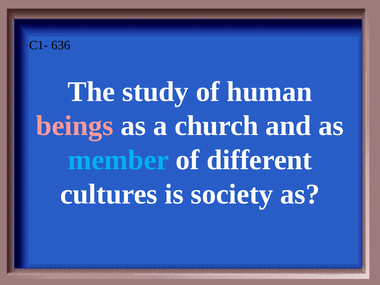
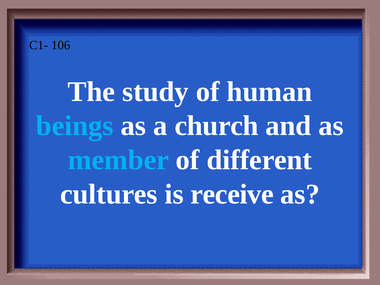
636: 636 -> 106 (61, 45)
beings colour: pink -> light blue (75, 126)
society: society -> receive (232, 194)
